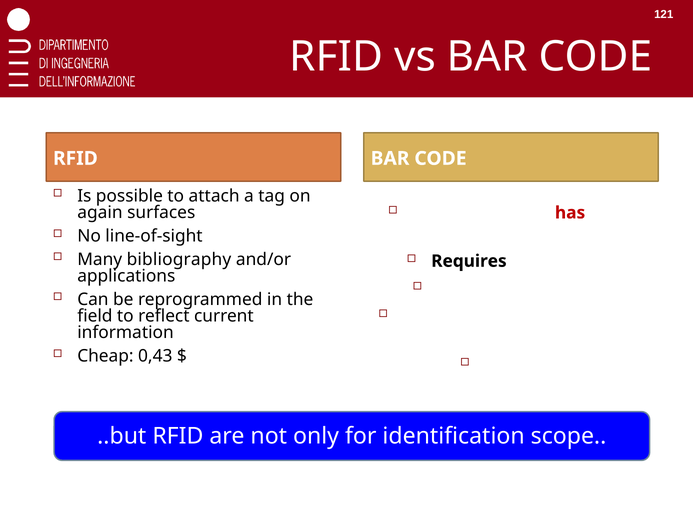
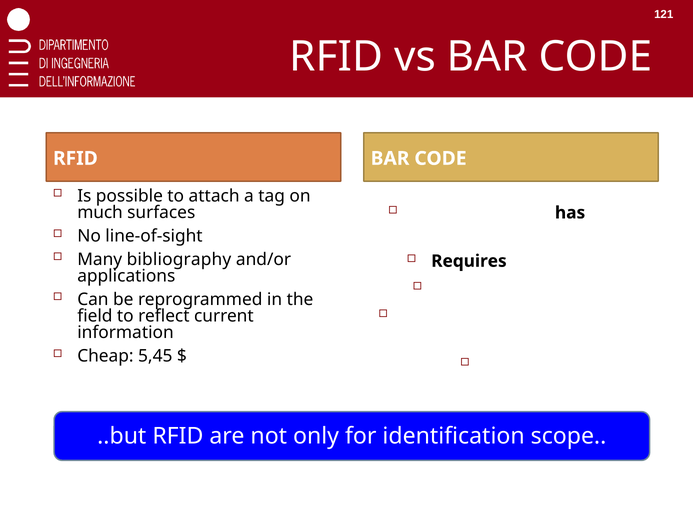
has colour: red -> black (570, 213)
again: again -> much (100, 212)
0,43: 0,43 -> 5,45 (155, 356)
